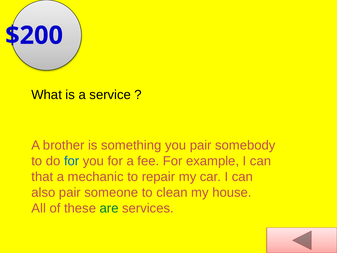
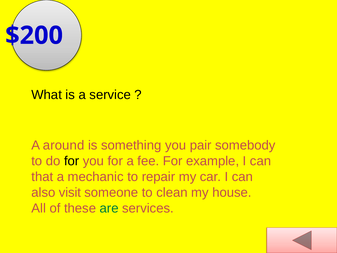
brother: brother -> around (64, 145)
for colour: blue -> black (72, 161)
also pair: pair -> visit (70, 192)
